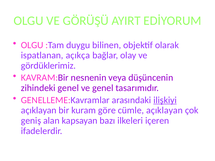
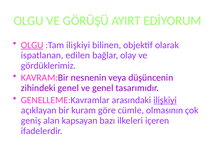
OLGU underline: none -> present (32, 45)
:Tam duygu: duygu -> ilişkiyi (78, 45)
açıkça: açıkça -> edilen (78, 55)
cümle açıklayan: açıklayan -> olmasının (165, 111)
